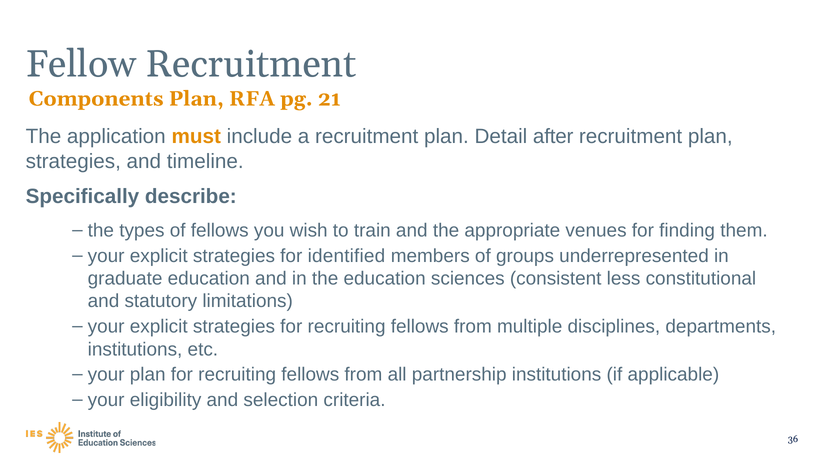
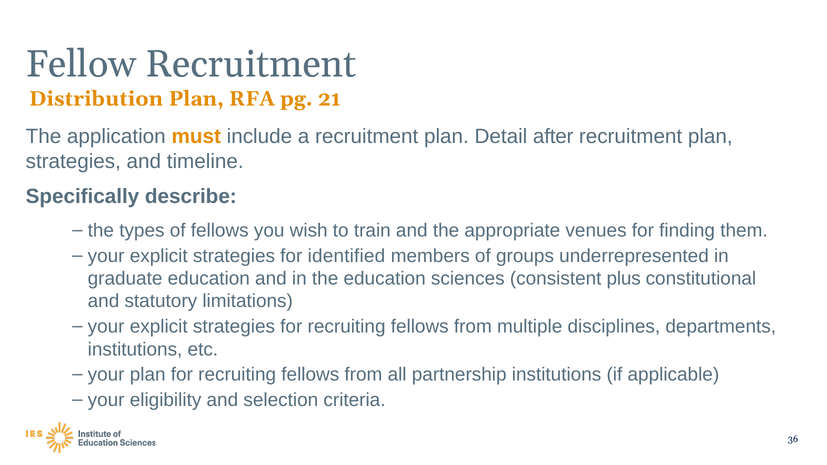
Components: Components -> Distribution (96, 99)
less: less -> plus (624, 279)
